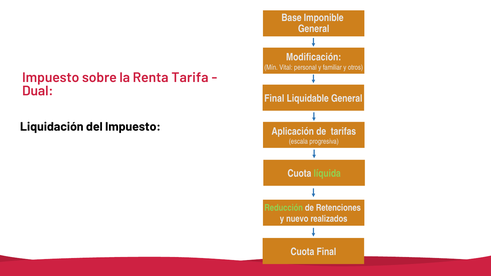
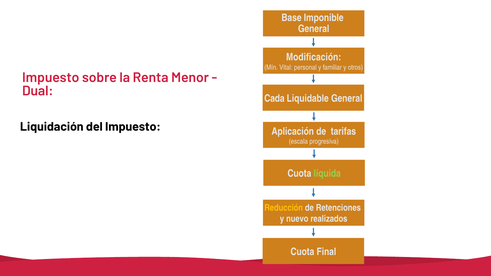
Tarifa: Tarifa -> Menor (190, 78)
Final: Final -> Cada (274, 98)
Reducción colour: light green -> yellow (284, 208)
